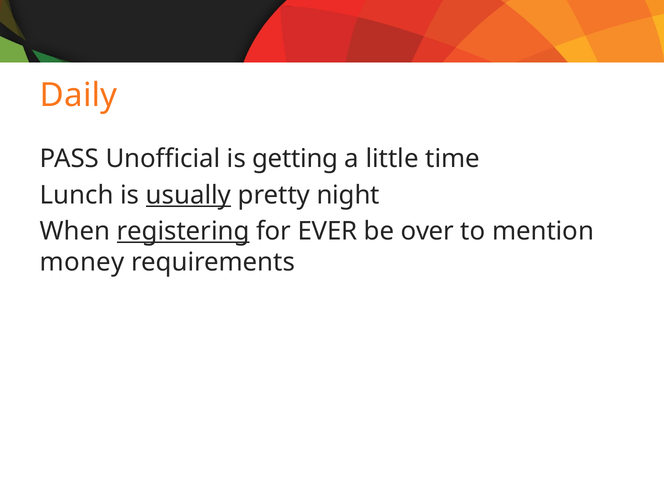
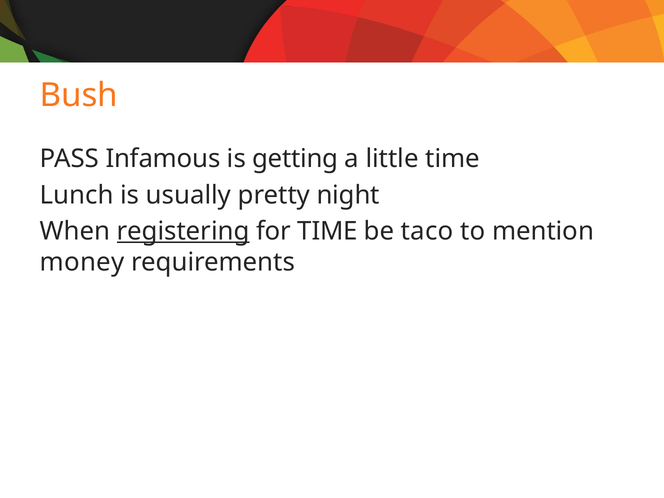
Daily: Daily -> Bush (79, 95)
Unofficial: Unofficial -> Infamous (163, 159)
usually underline: present -> none (188, 195)
for EVER: EVER -> TIME (328, 231)
over: over -> taco (427, 231)
